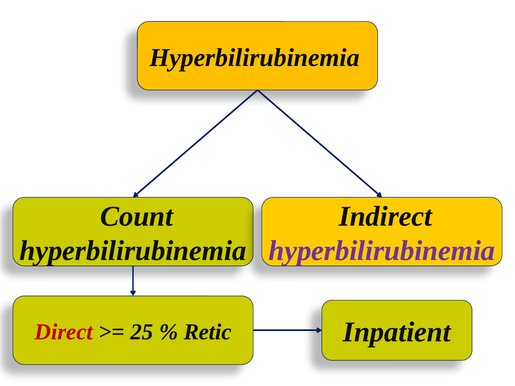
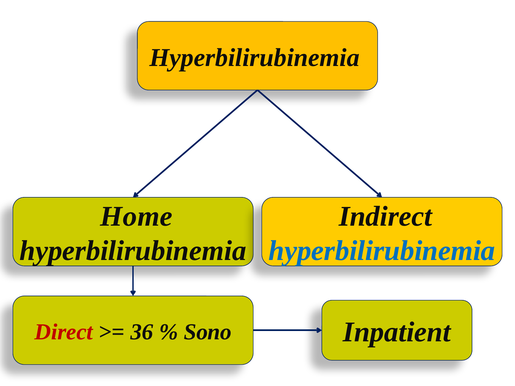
Count: Count -> Home (136, 217)
hyperbilirubinemia colour: purple -> blue (382, 251)
25: 25 -> 36 (142, 332)
Retic: Retic -> Sono (208, 332)
